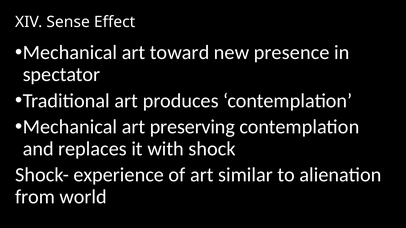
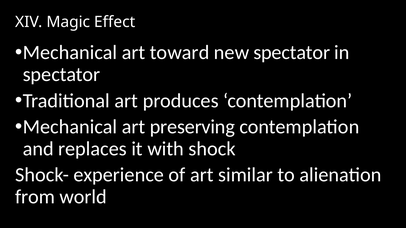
Sense: Sense -> Magic (68, 22)
new presence: presence -> spectator (292, 53)
